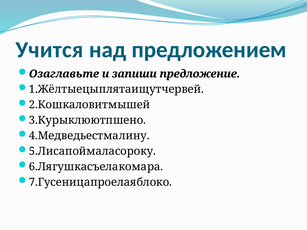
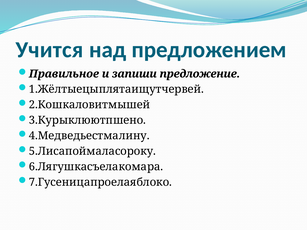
Озаглавьте: Озаглавьте -> Правильное (64, 74)
